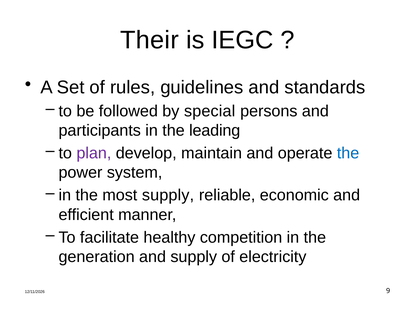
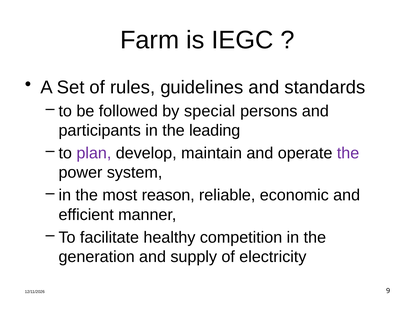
Their: Their -> Farm (150, 40)
the colour: blue -> purple (348, 153)
most supply: supply -> reason (168, 195)
